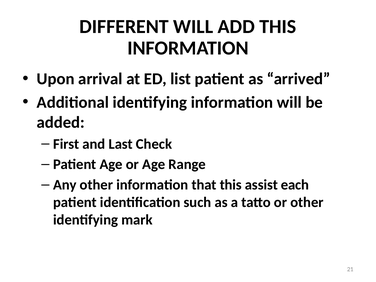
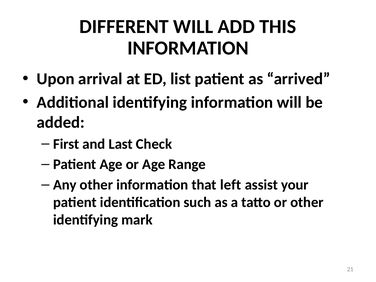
that this: this -> left (231, 185)
each: each -> your (295, 185)
